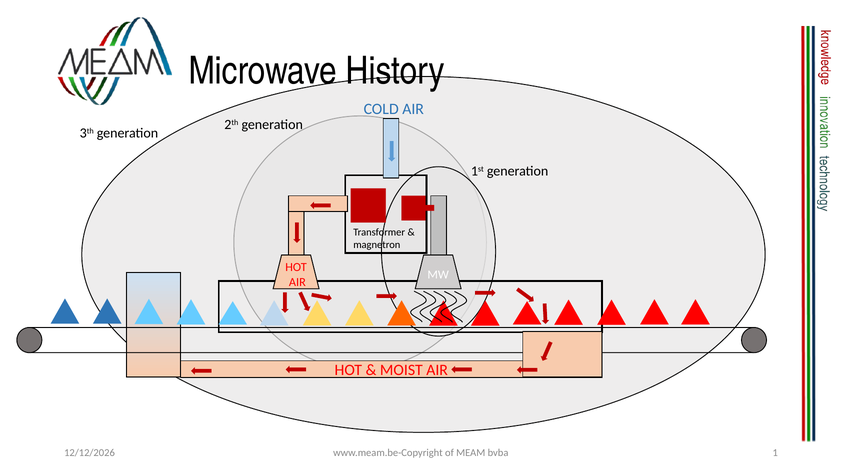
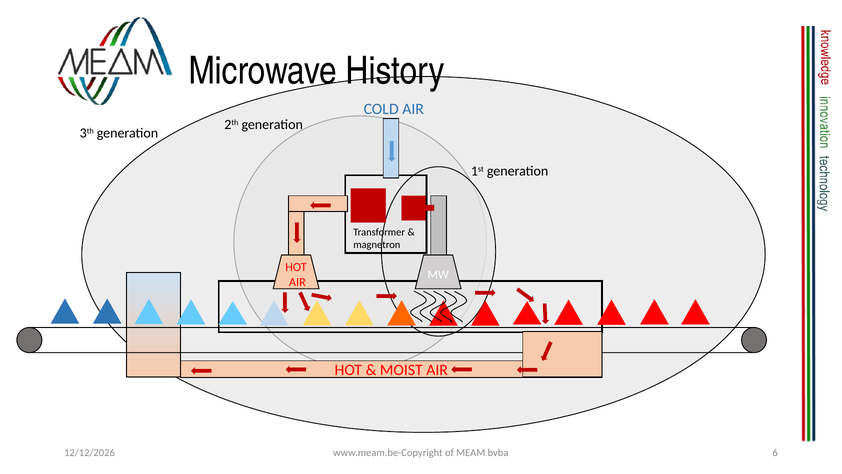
1: 1 -> 6 (775, 452)
